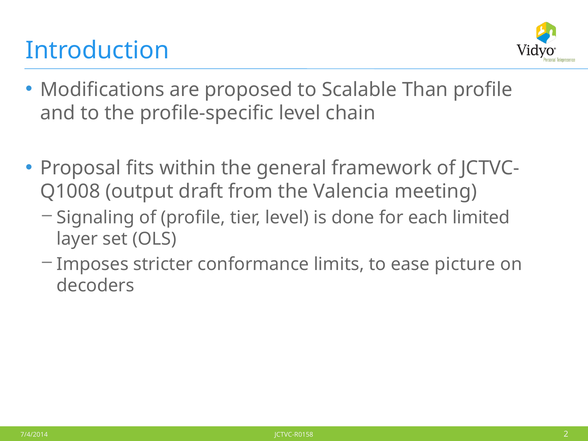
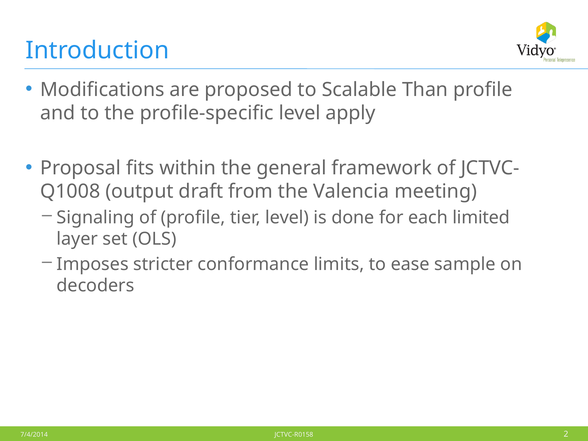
chain: chain -> apply (351, 113)
picture: picture -> sample (465, 264)
